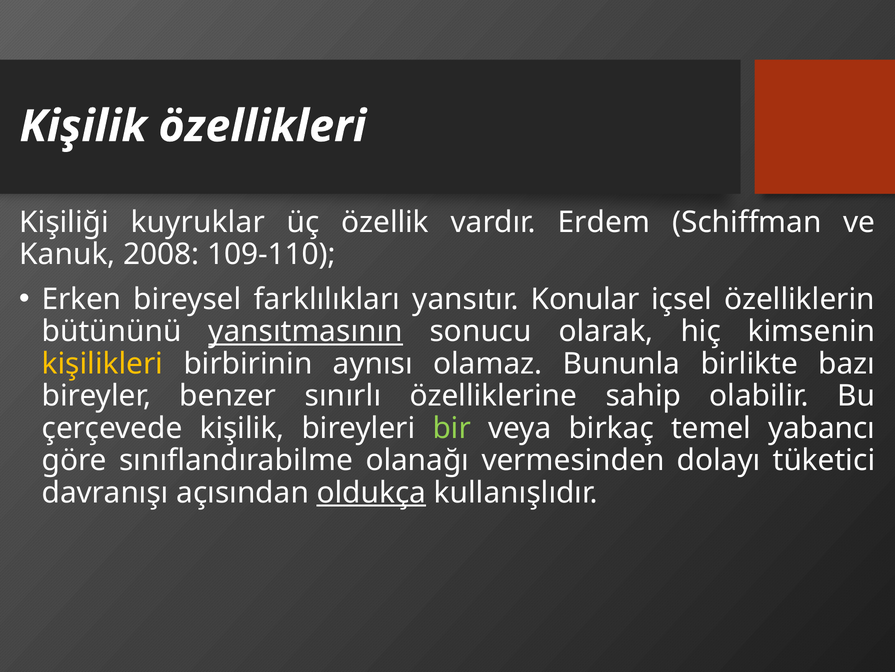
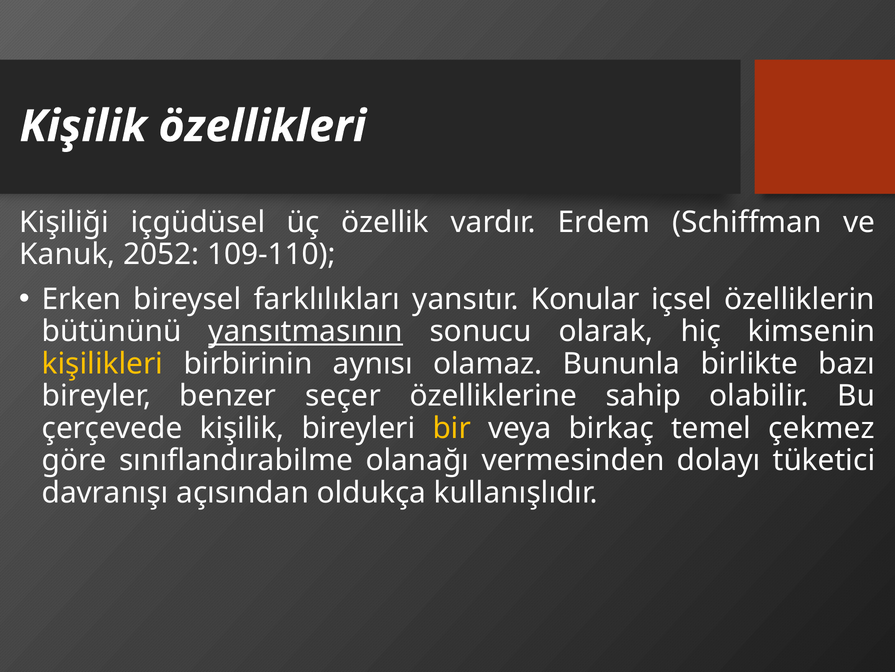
kuyruklar: kuyruklar -> içgüdüsel (198, 222)
2008: 2008 -> 2052 (161, 254)
sınırlı: sınırlı -> seçer (343, 396)
bir colour: light green -> yellow (452, 428)
yabancı: yabancı -> çekmez (821, 428)
oldukça underline: present -> none (371, 492)
